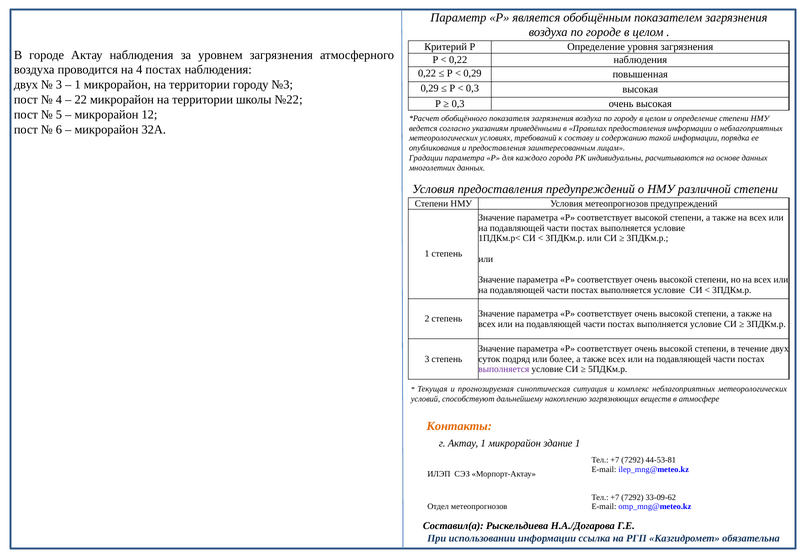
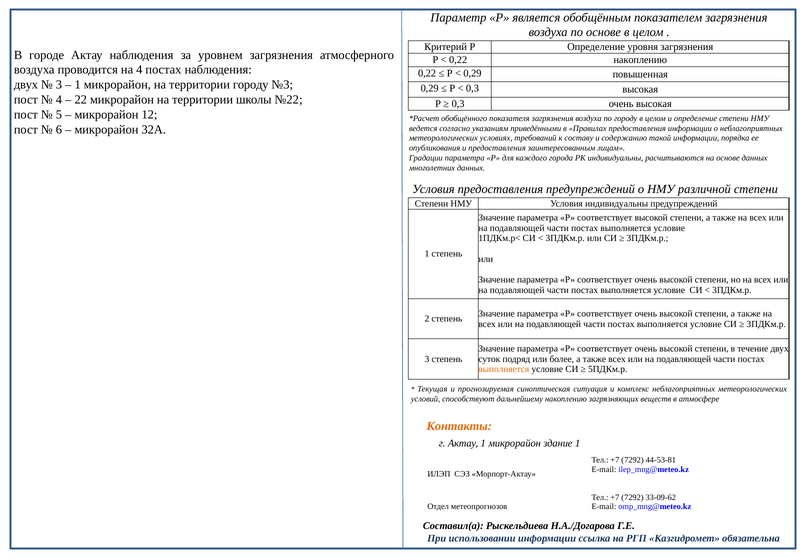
по городе: городе -> основе (604, 32)
0,22 наблюдения: наблюдения -> накоплению (640, 60)
Условия метеопрогнозов: метеопрогнозов -> индивидуальны (617, 203)
выполняется colour: purple -> orange (504, 369)
